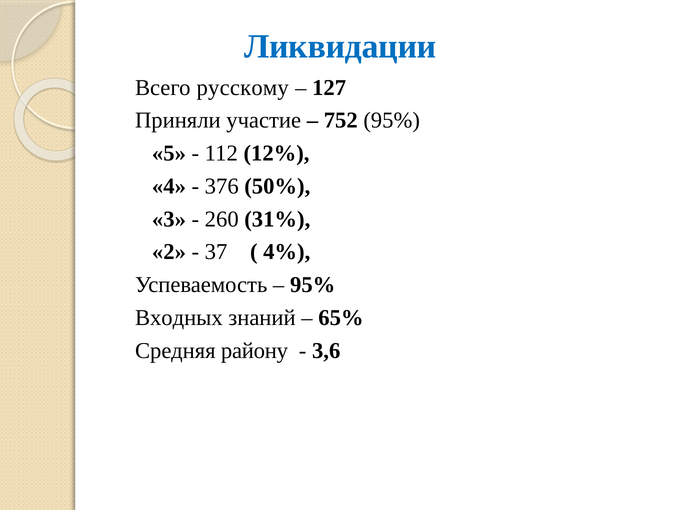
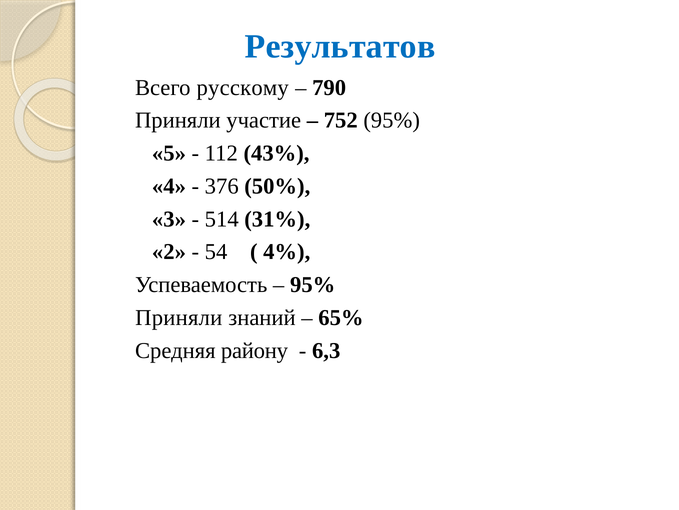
Ликвидации: Ликвидации -> Результатов (340, 46)
127: 127 -> 790 (329, 87)
12%: 12% -> 43% (277, 153)
260: 260 -> 514 (222, 219)
37: 37 -> 54 (216, 252)
Входных: Входных -> Приняли (179, 317)
3,6: 3,6 -> 6,3 (326, 350)
